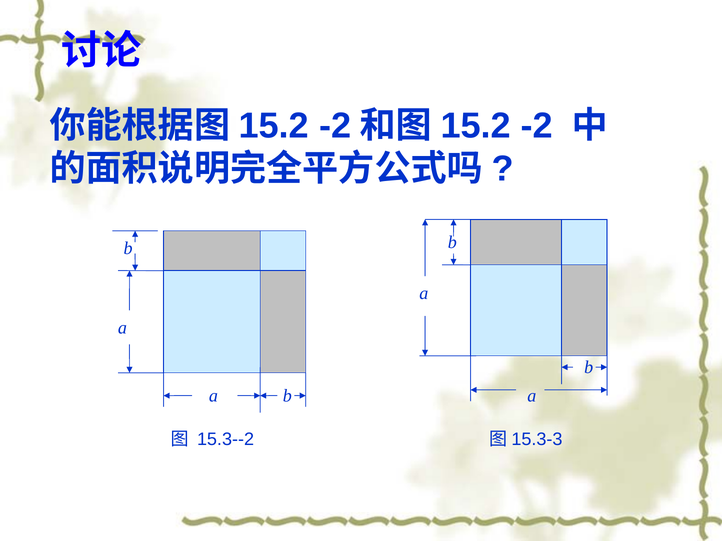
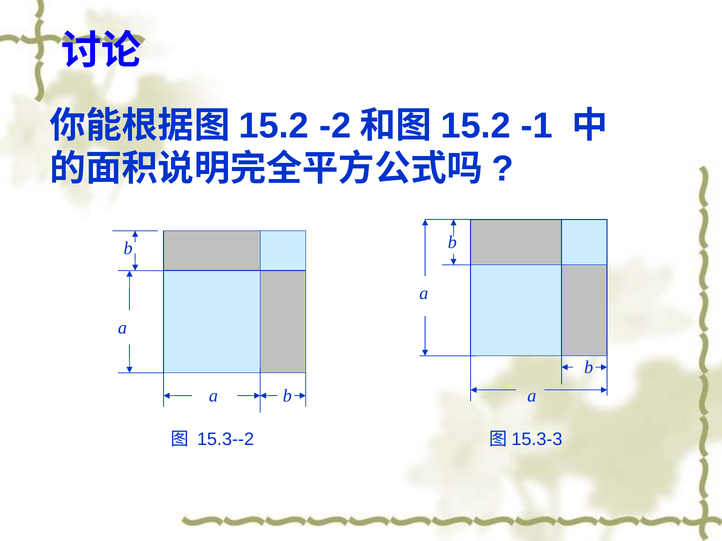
-2: -2 -> -1 (537, 126)
